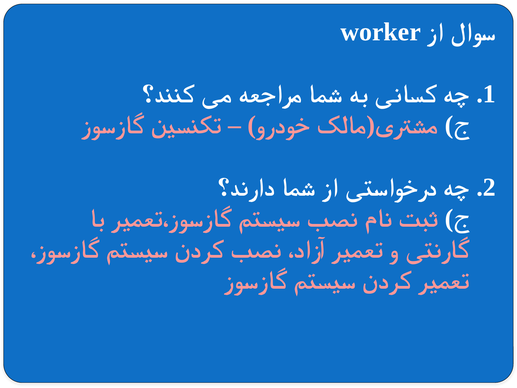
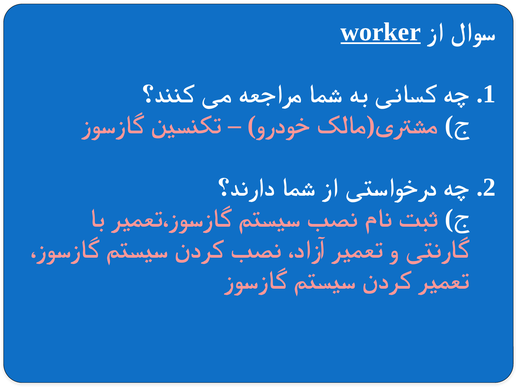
worker underline: none -> present (381, 32)
